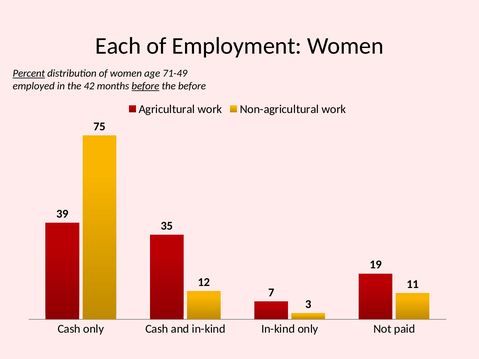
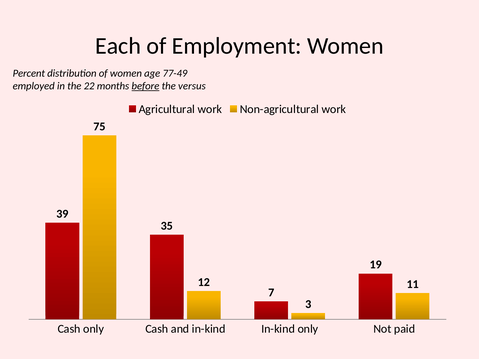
Percent underline: present -> none (29, 73)
71-49: 71-49 -> 77-49 (175, 73)
42: 42 -> 22 (89, 86)
the before: before -> versus (192, 86)
